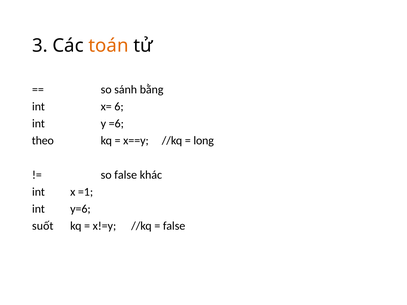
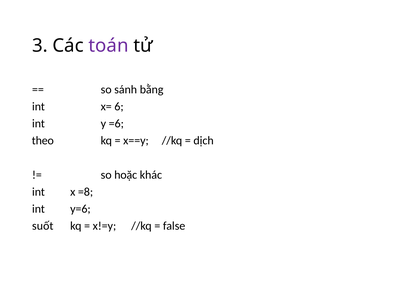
toán colour: orange -> purple (109, 46)
long: long -> dịch (204, 141)
so false: false -> hoặc (126, 175)
=1: =1 -> =8 (86, 192)
